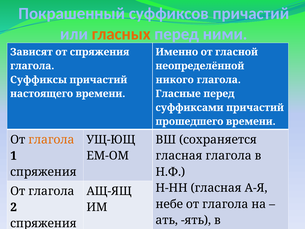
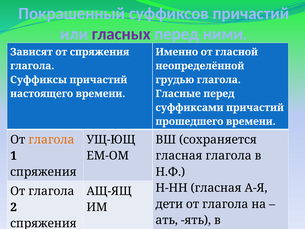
гласных colour: orange -> purple (121, 34)
никого: никого -> грудью (175, 80)
небе: небе -> дети (169, 204)
